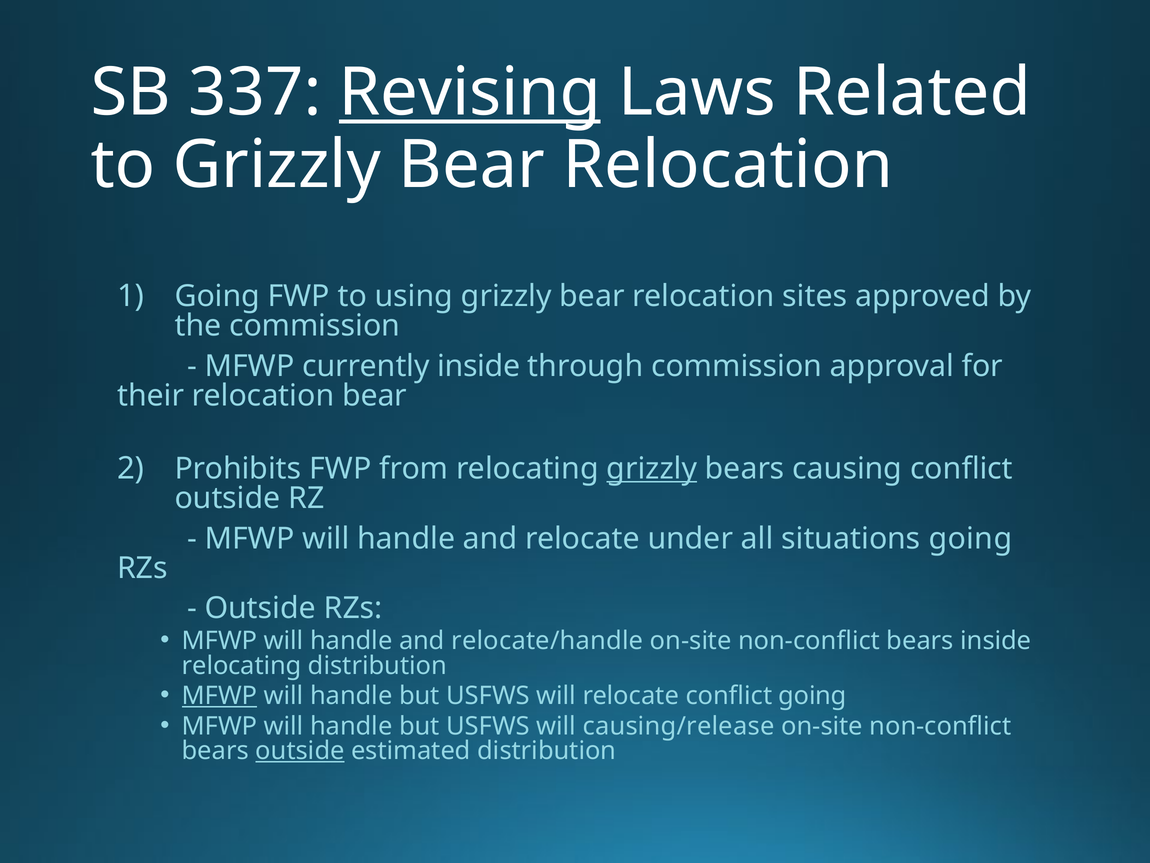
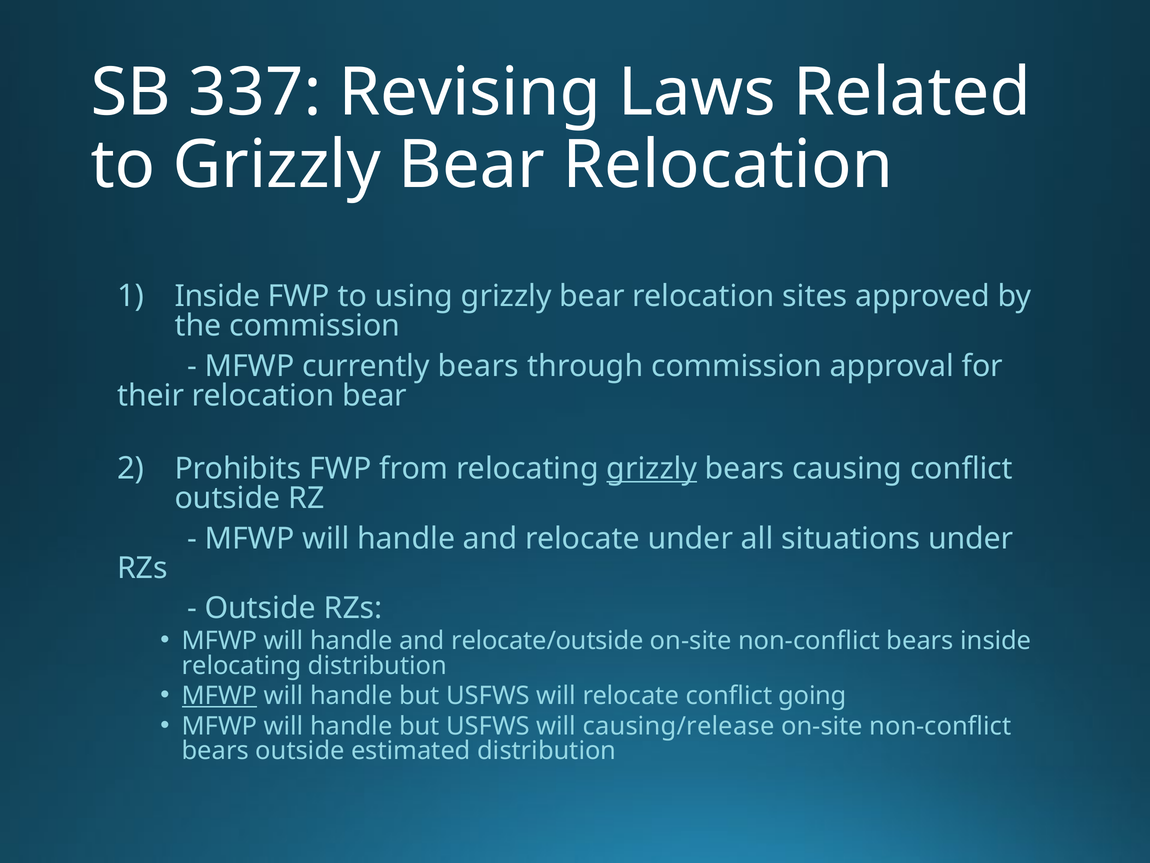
Revising underline: present -> none (470, 93)
Going: Going -> Inside (217, 296)
currently inside: inside -> bears (478, 366)
situations going: going -> under (971, 538)
relocate/handle: relocate/handle -> relocate/outside (547, 641)
outside underline: present -> none (300, 751)
